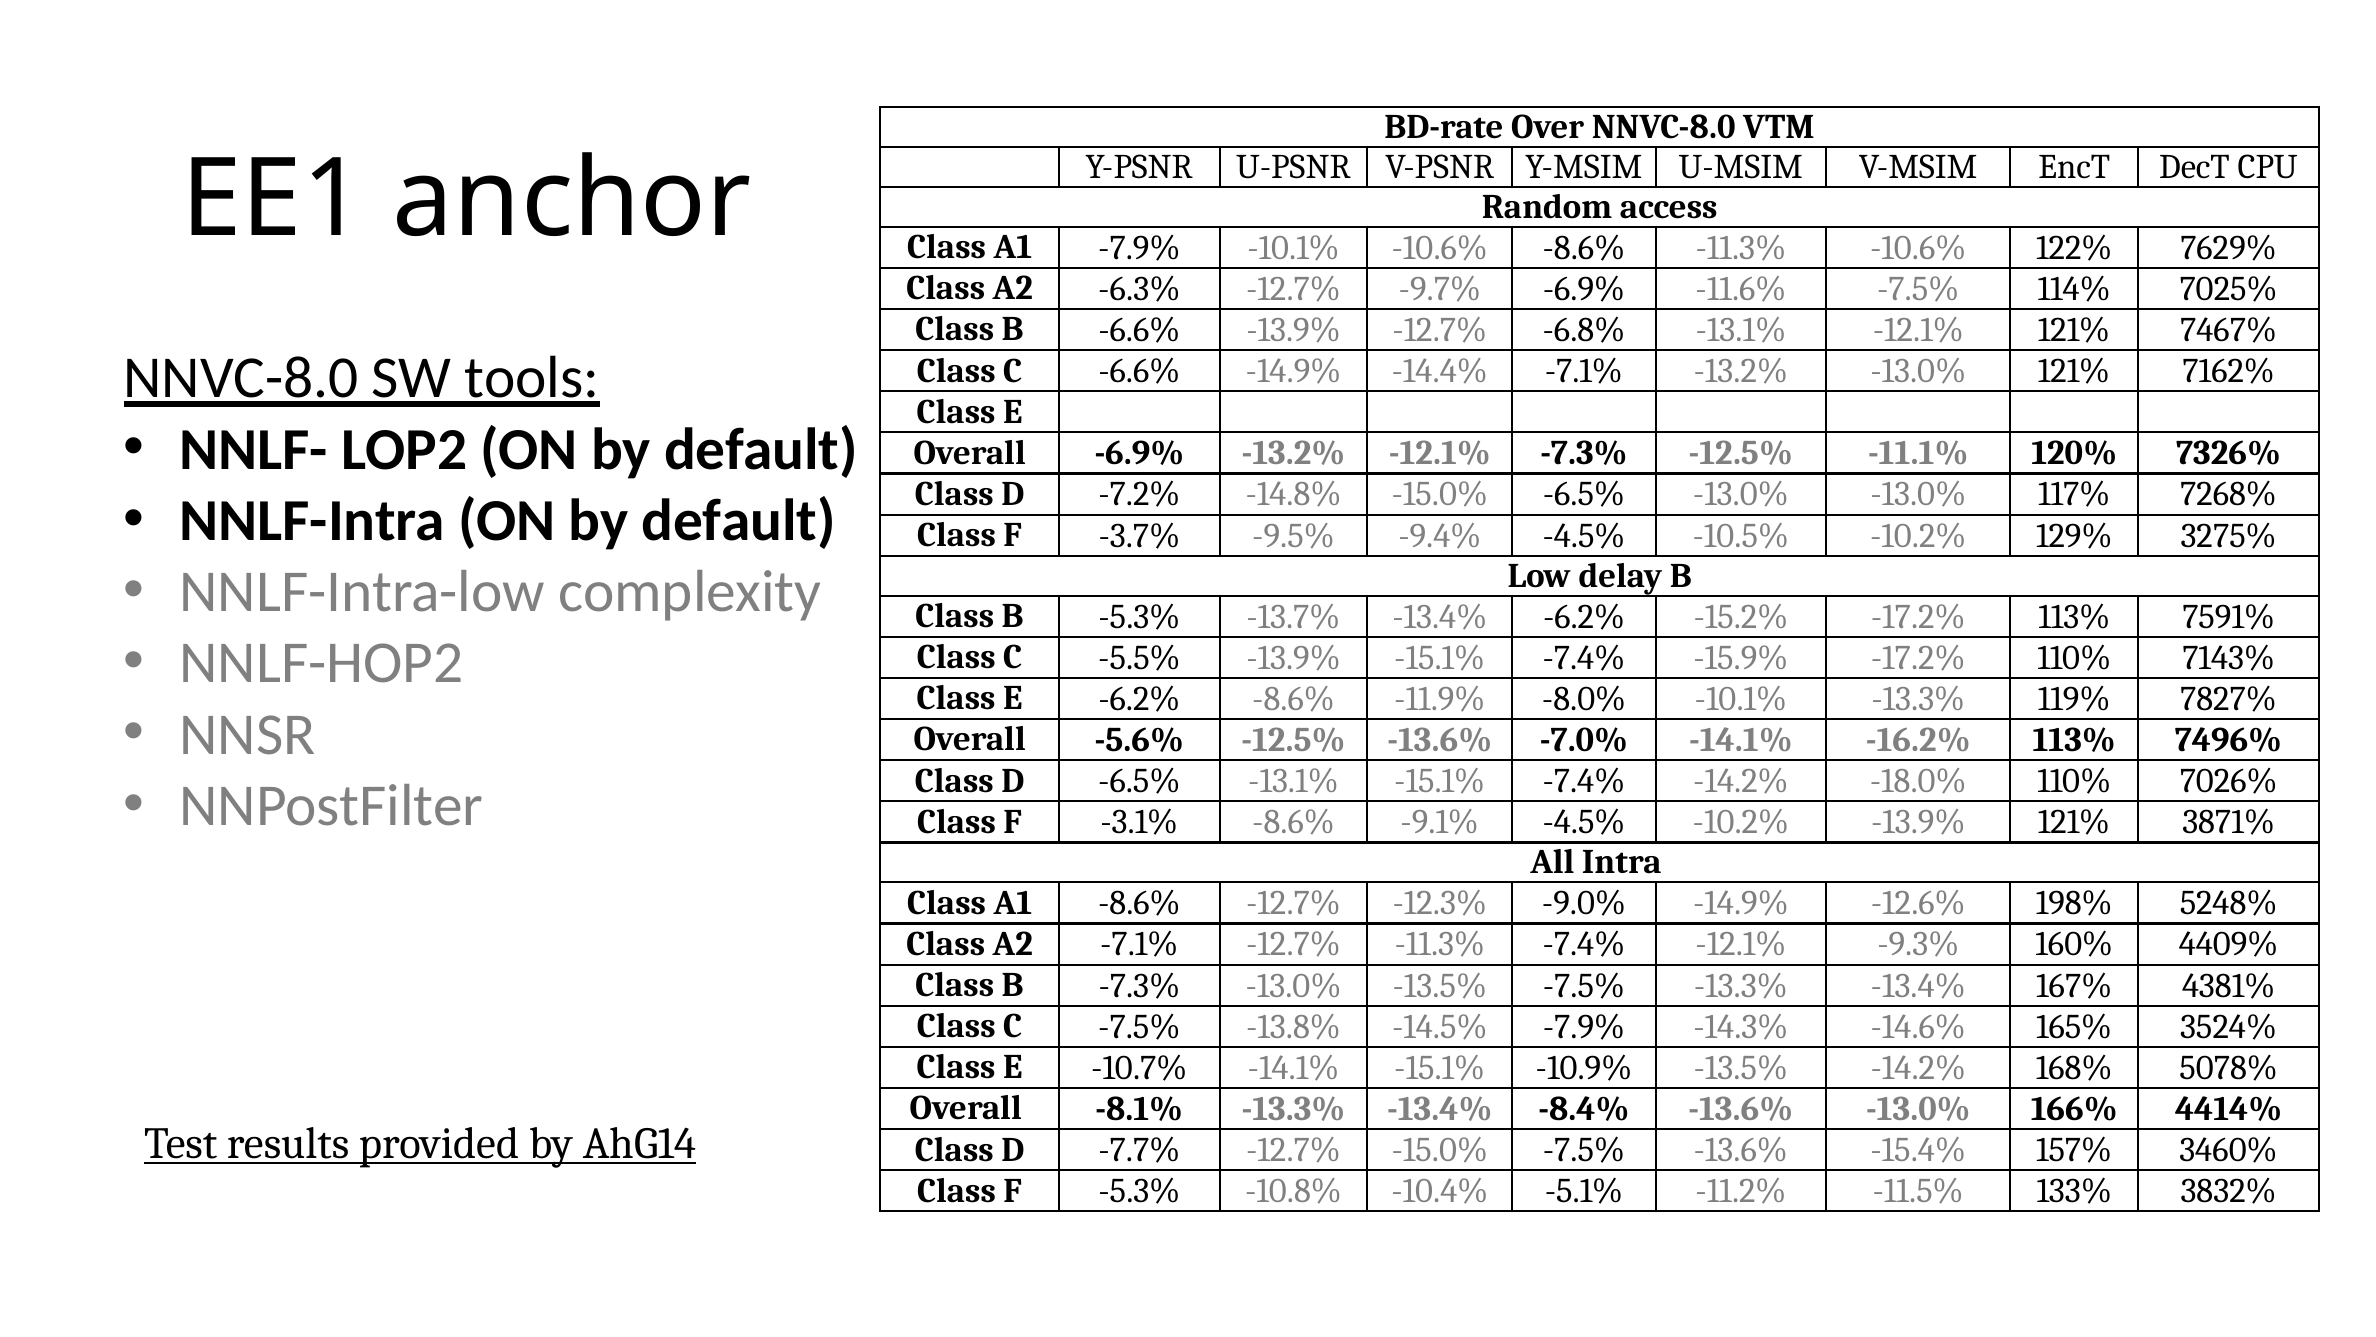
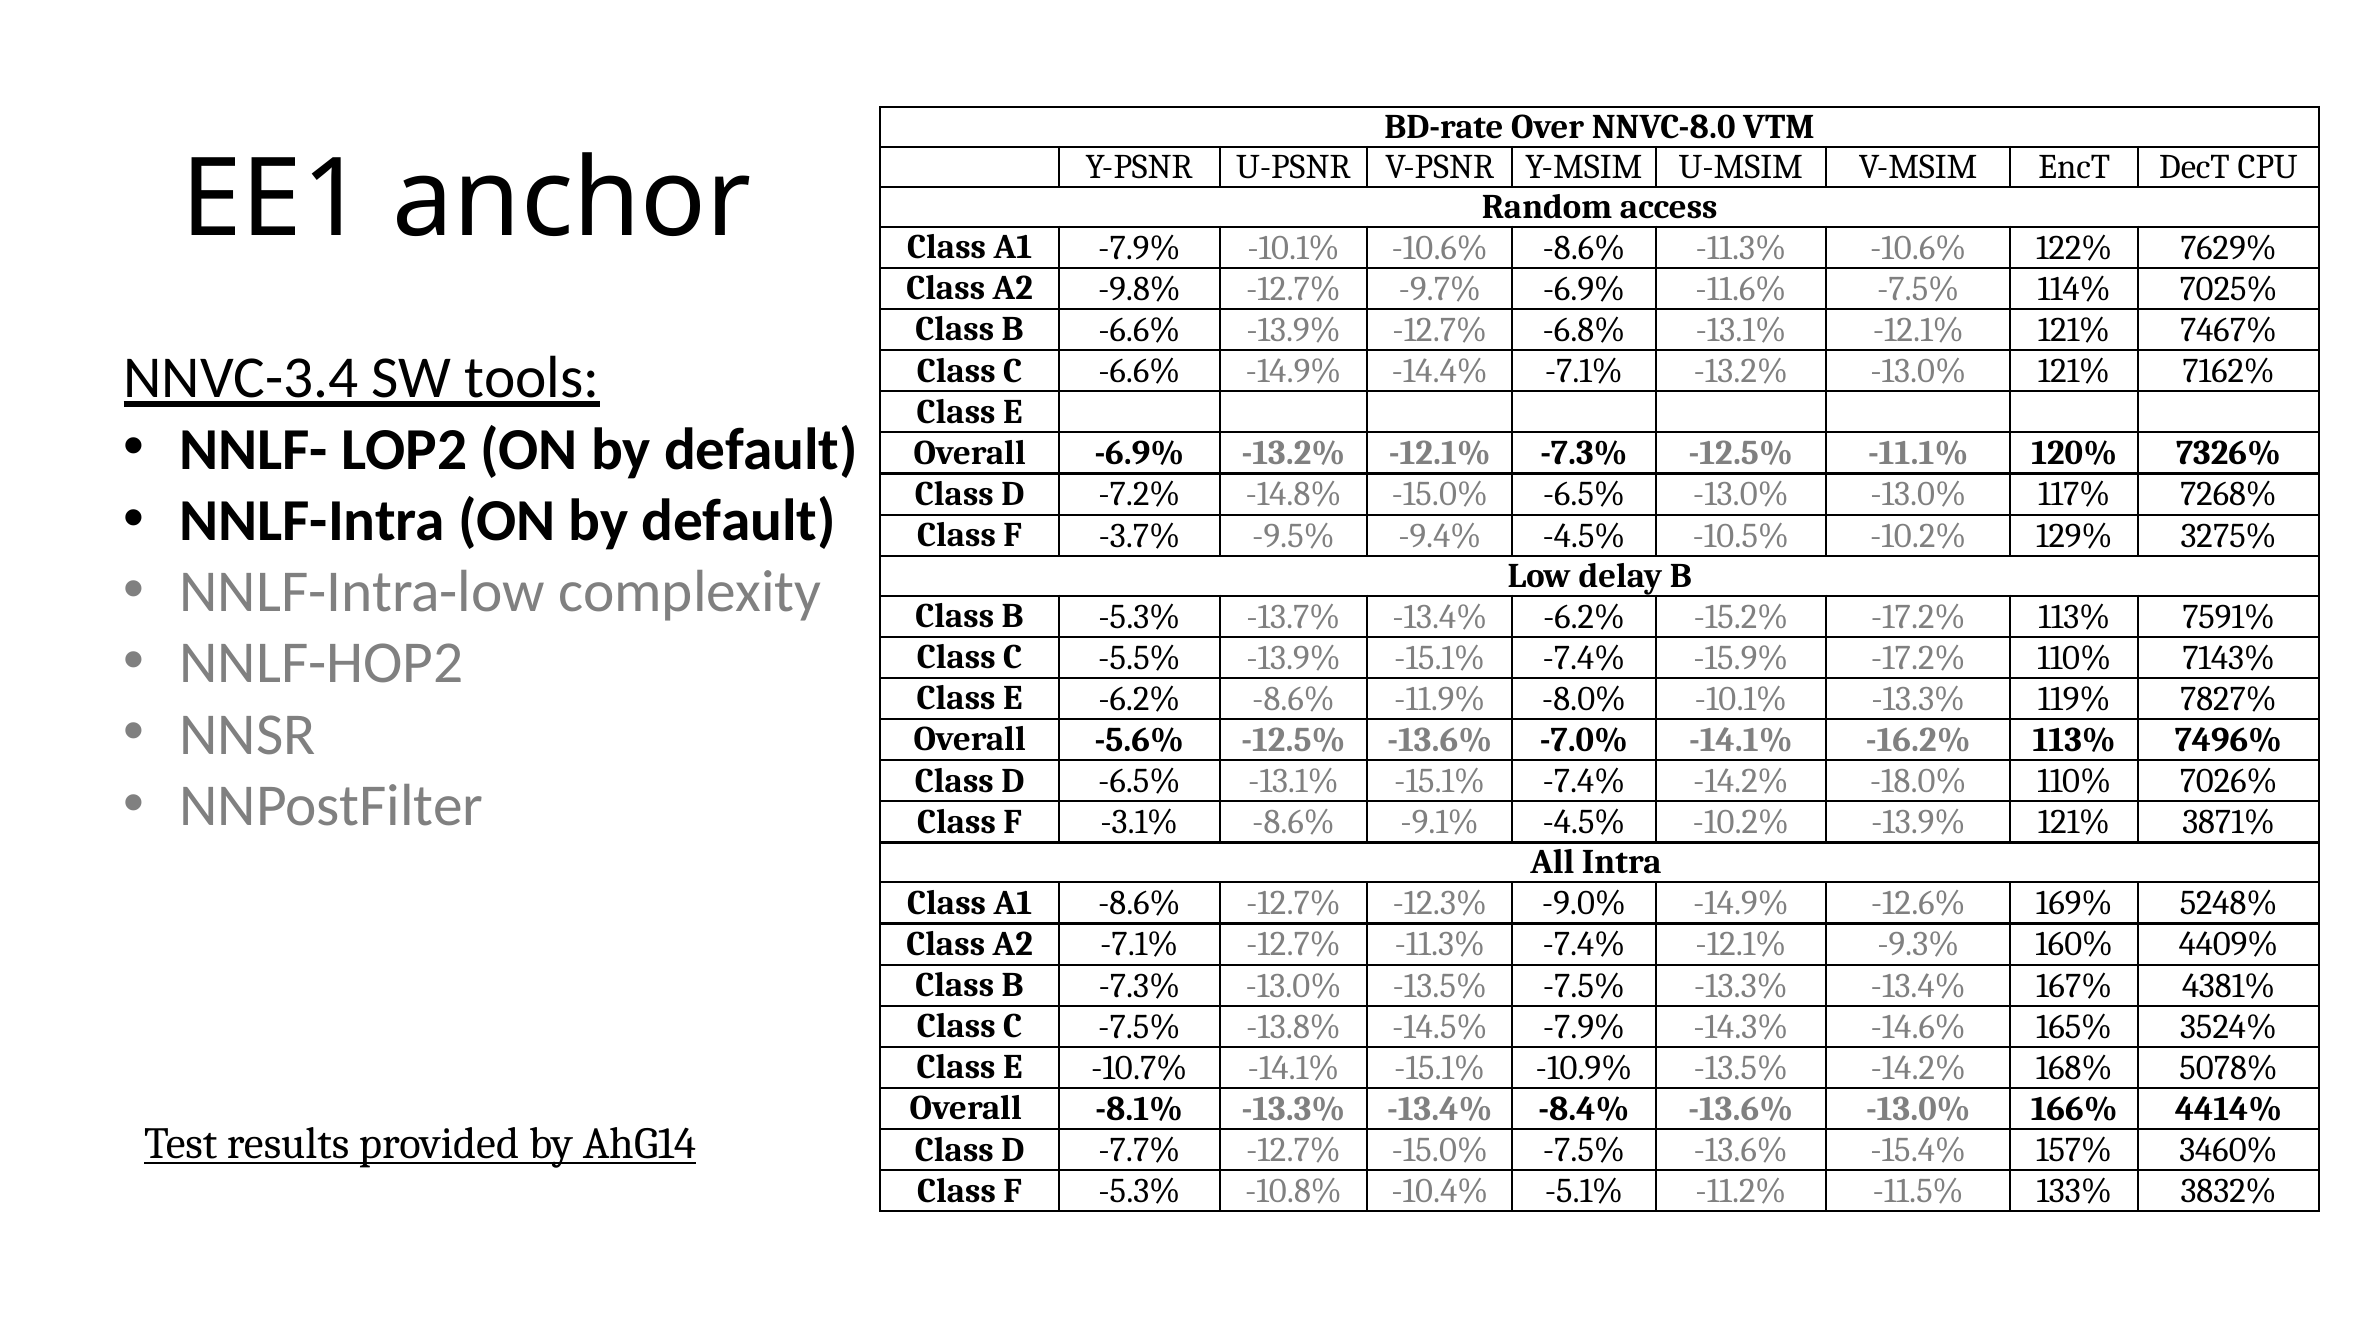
-6.3%: -6.3% -> -9.8% (1139, 289)
NNVC-8.0: NNVC-8.0 -> NNVC-3.4 (241, 378)
198%: 198% -> 169% (2074, 903)
